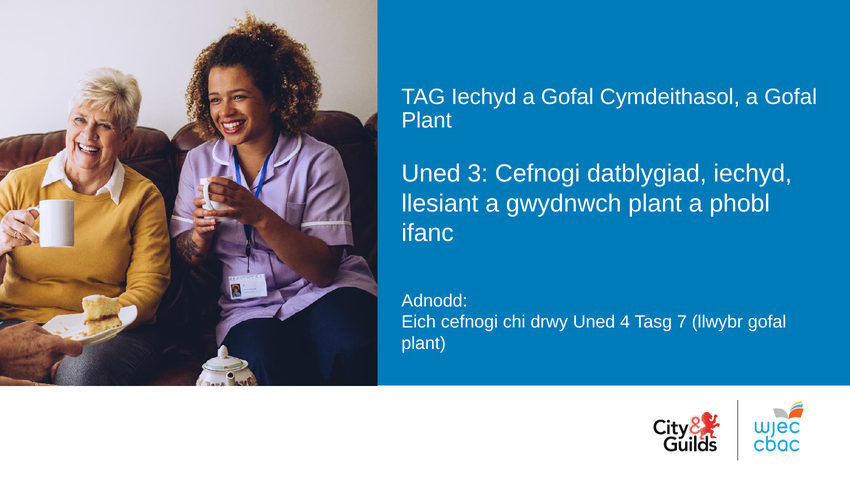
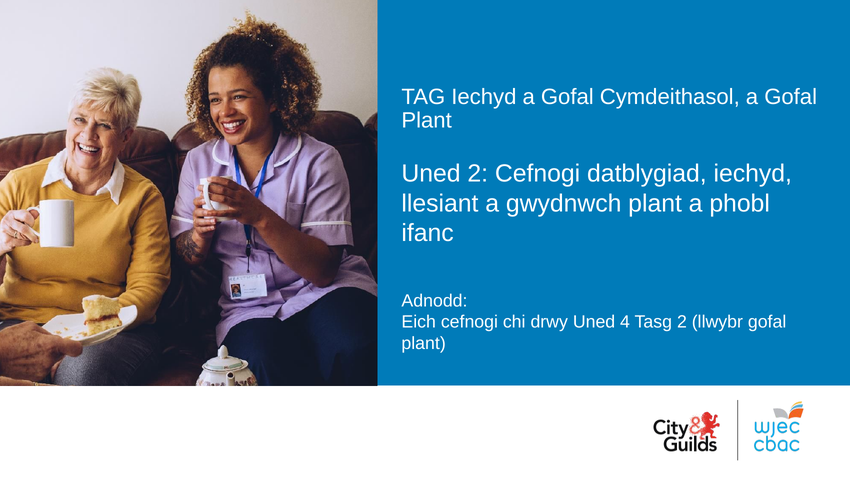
Uned 3: 3 -> 2 (478, 174)
Tasg 7: 7 -> 2 (682, 322)
